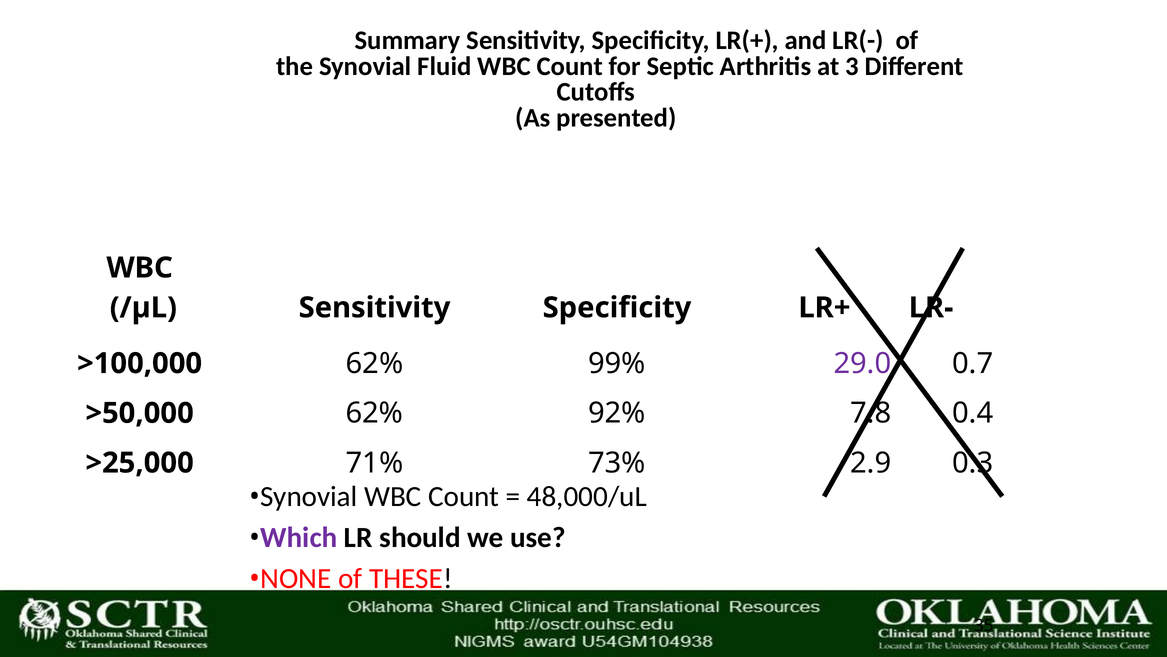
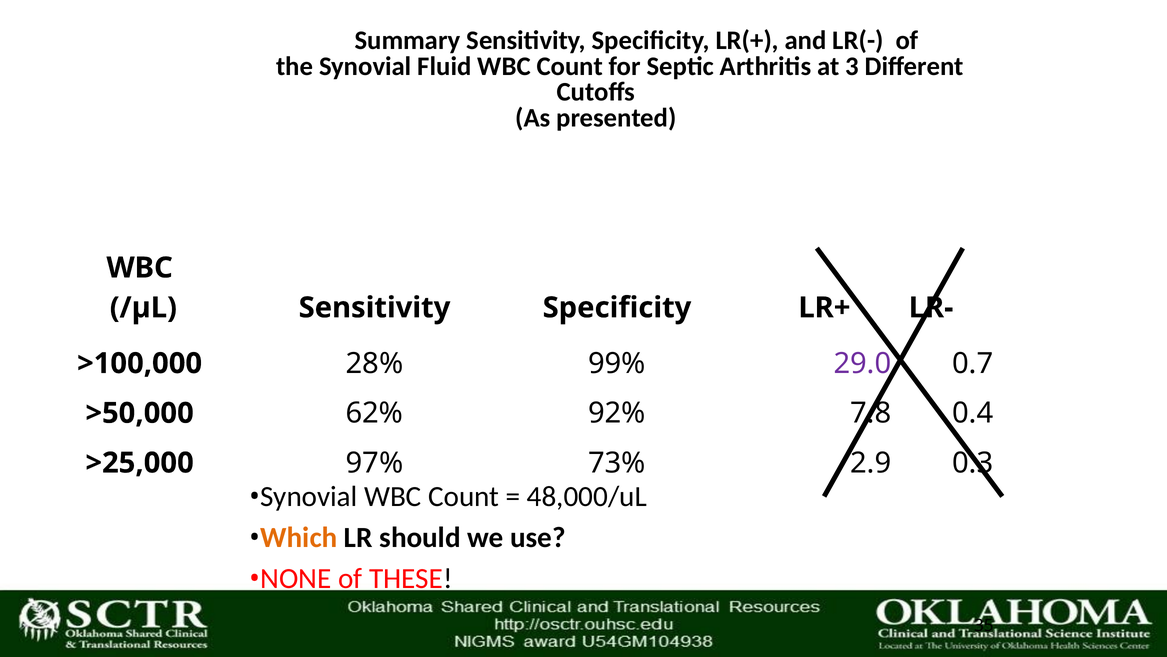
>100,000 62%: 62% -> 28% (375, 363)
71%: 71% -> 97% (375, 463)
Which colour: purple -> orange (299, 537)
